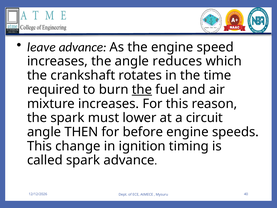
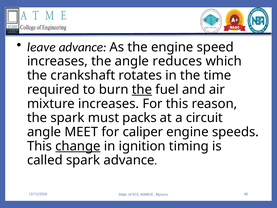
lower: lower -> packs (140, 118)
THEN: THEN -> MEET (81, 132)
before: before -> caliper (143, 132)
change underline: none -> present (78, 146)
